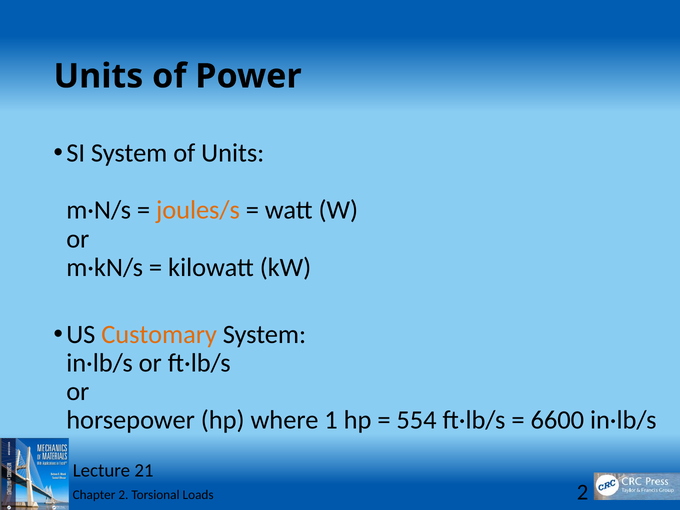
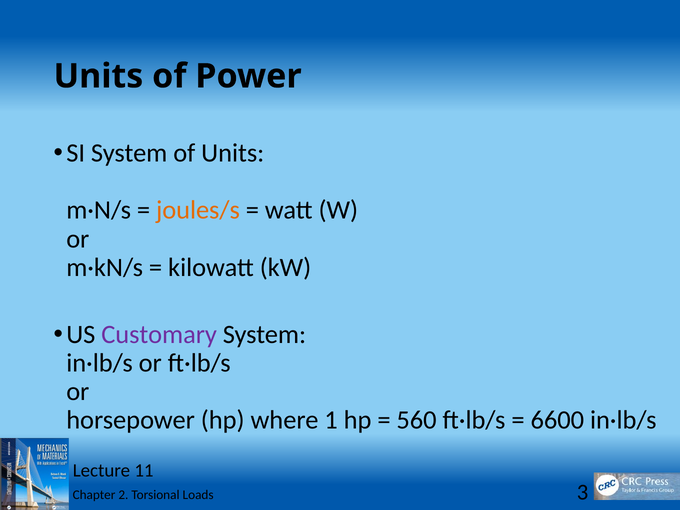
Customary colour: orange -> purple (159, 335)
554: 554 -> 560 (417, 420)
21: 21 -> 11 (144, 471)
Loads 2: 2 -> 3 (583, 492)
